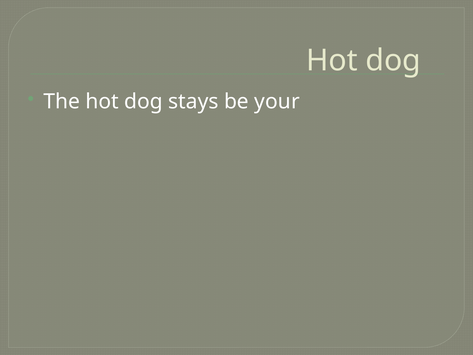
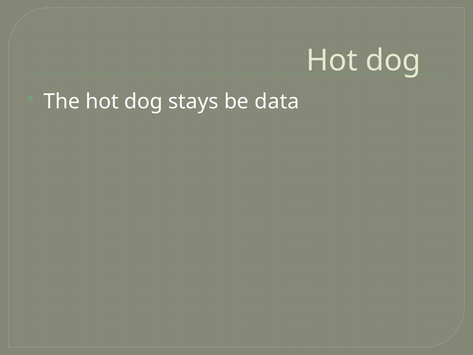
your: your -> data (277, 102)
